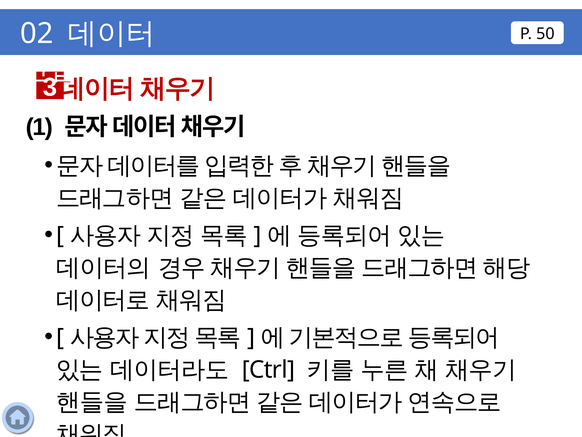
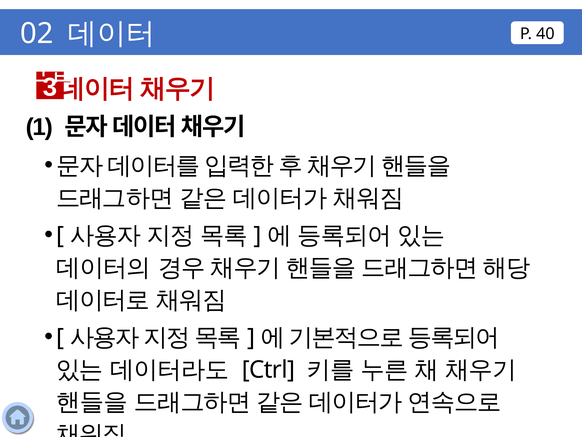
50: 50 -> 40 (545, 34)
